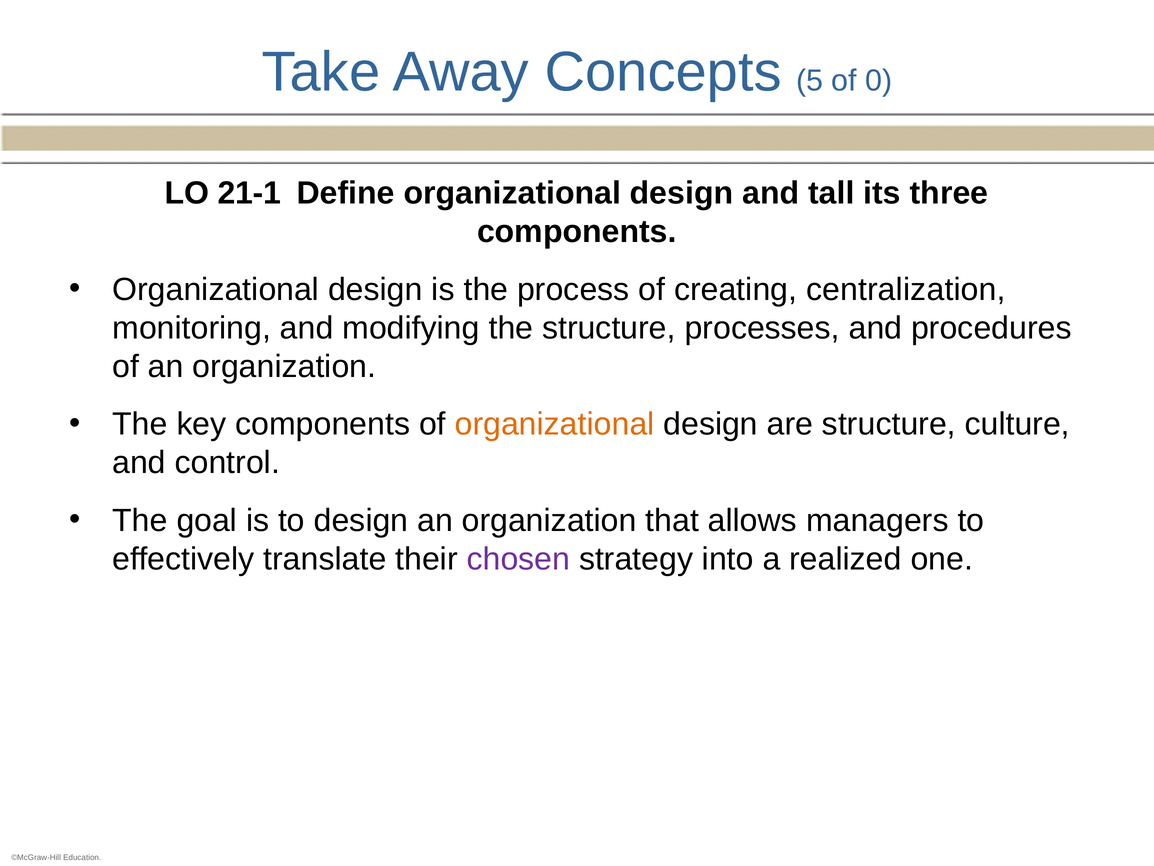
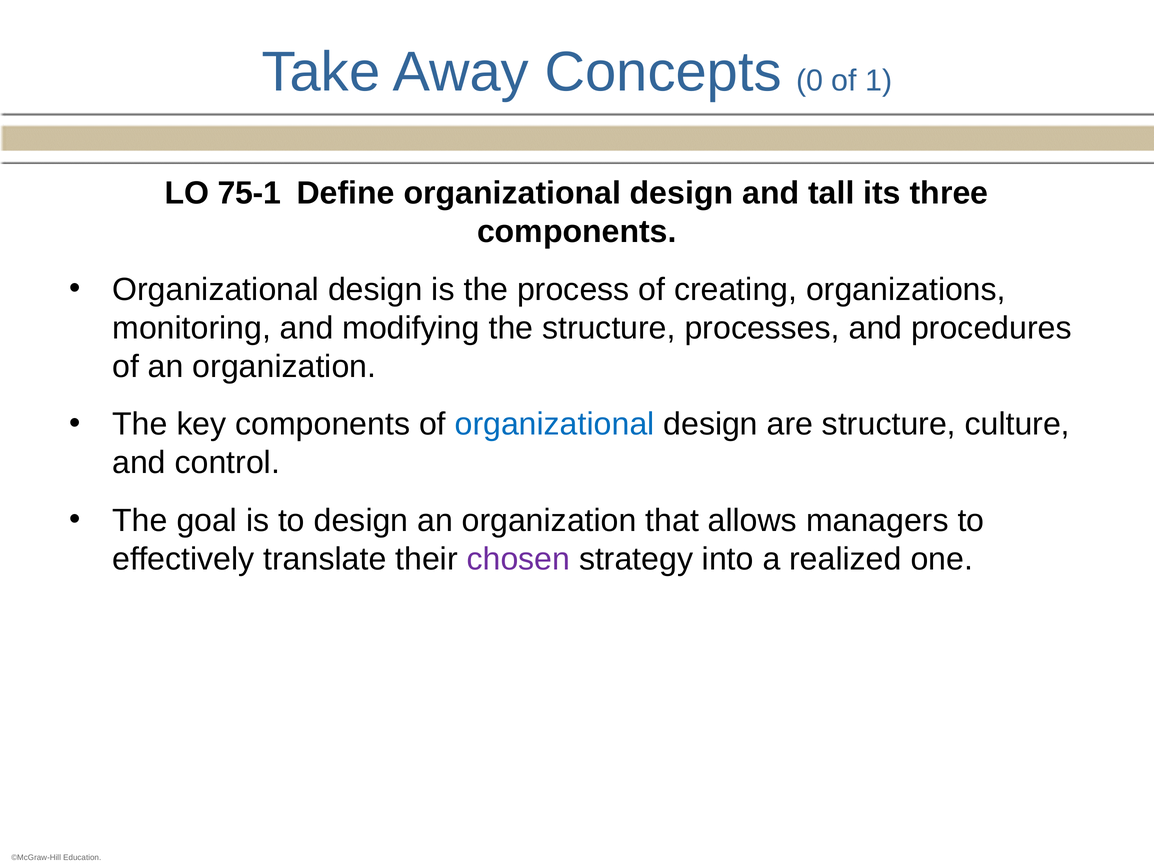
5: 5 -> 0 (810, 81)
0: 0 -> 1 (879, 81)
21-1: 21-1 -> 75-1 (250, 193)
centralization: centralization -> organizations (906, 289)
organizational colour: orange -> blue (555, 424)
